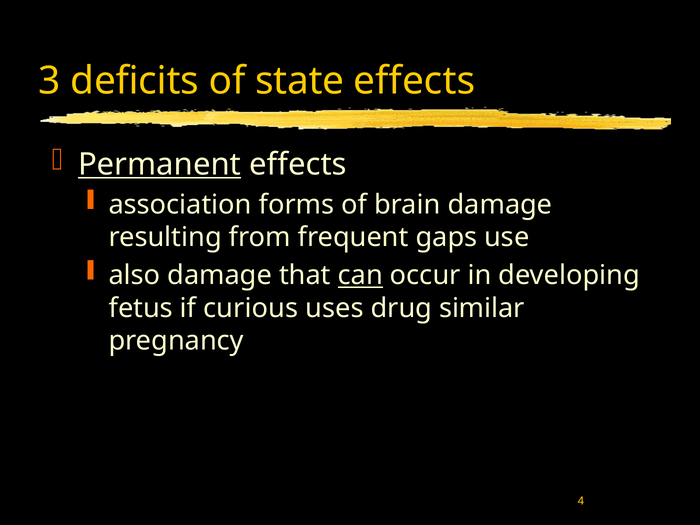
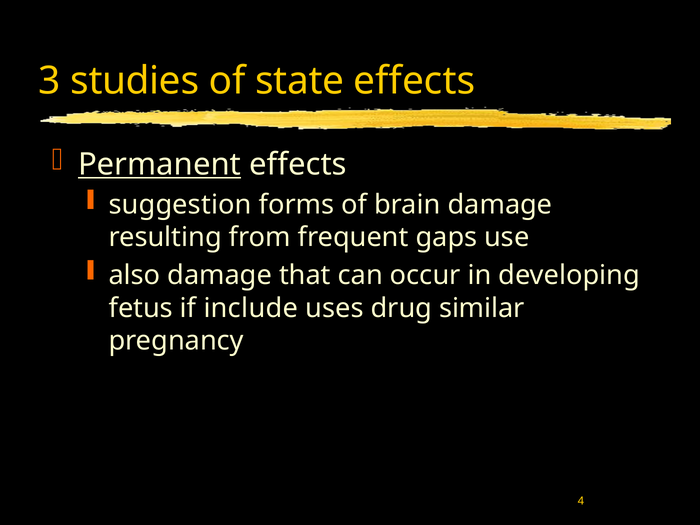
deficits: deficits -> studies (135, 81)
association: association -> suggestion (180, 205)
can underline: present -> none (360, 275)
curious: curious -> include (251, 308)
